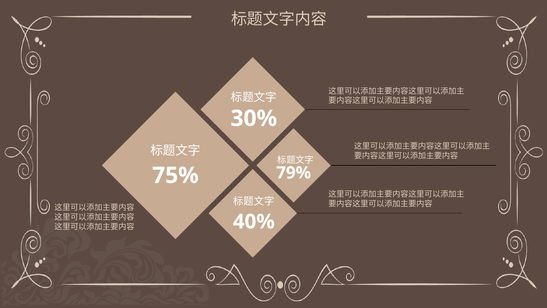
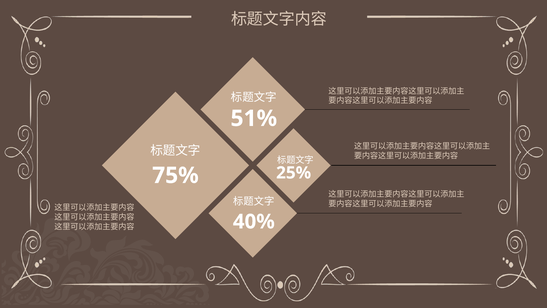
30%: 30% -> 51% (254, 118)
79%: 79% -> 25% (294, 173)
